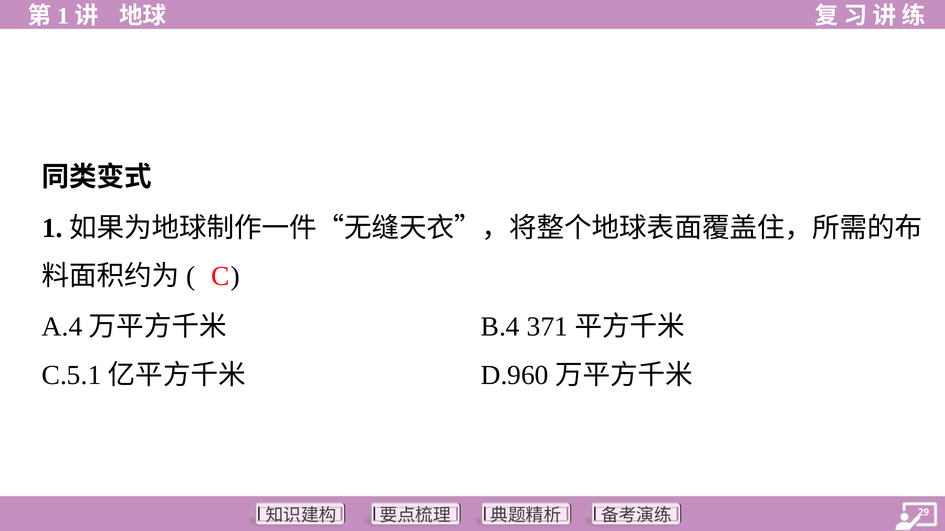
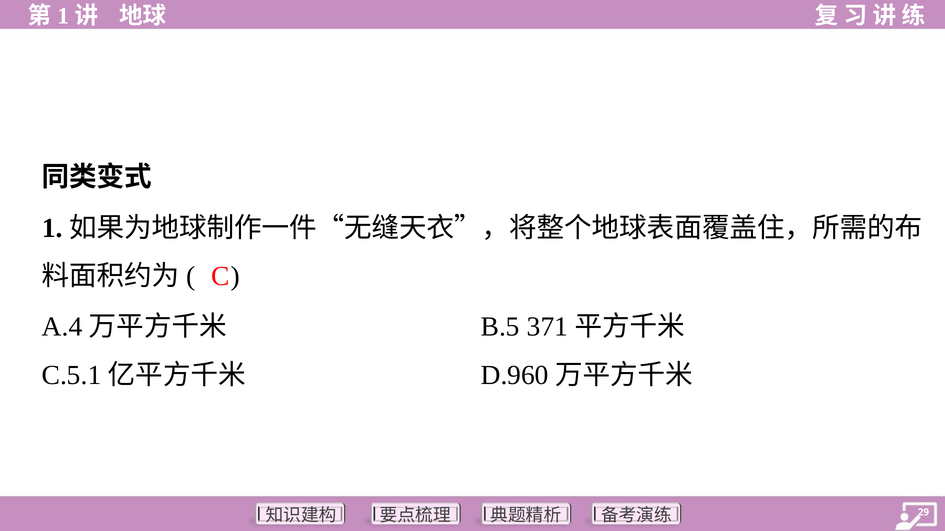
B.4: B.4 -> B.5 (500, 327)
